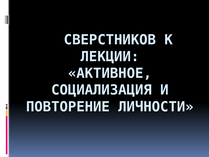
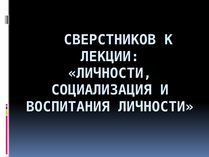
АКТИВНОЕ: АКТИВНОЕ -> ЛИЧНОСТИ (110, 73)
ПОВТОРЕНИЕ: ПОВТОРЕНИЕ -> ВОСПИТАНИЯ (68, 107)
